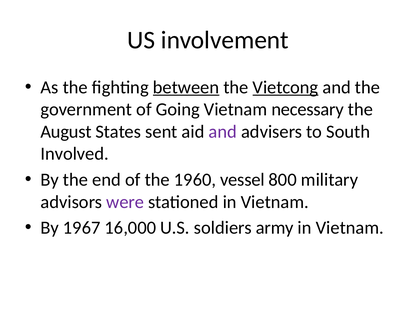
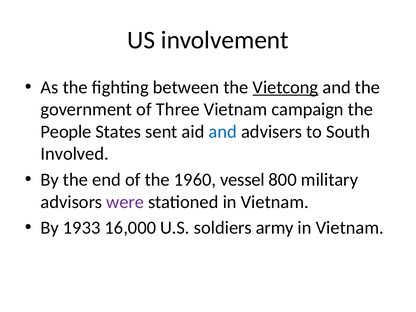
between underline: present -> none (186, 87)
Going: Going -> Three (178, 109)
necessary: necessary -> campaign (308, 109)
August: August -> People (66, 132)
and colour: purple -> blue (223, 132)
1967: 1967 -> 1933 (82, 228)
